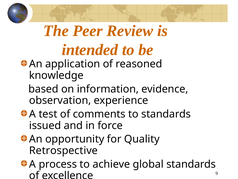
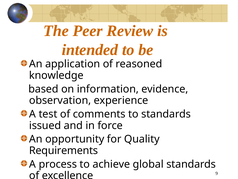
Retrospective: Retrospective -> Requirements (64, 150)
